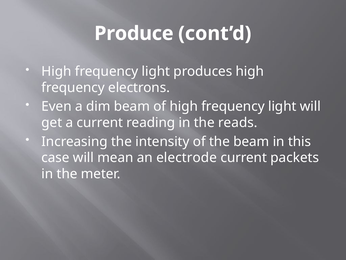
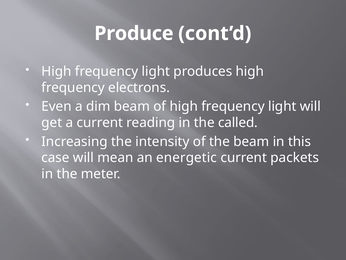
reads: reads -> called (238, 122)
electrode: electrode -> energetic (187, 157)
